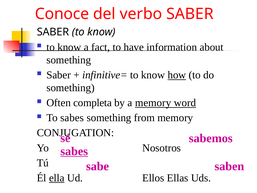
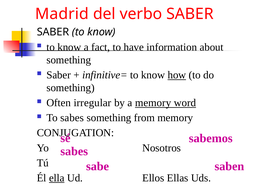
Conoce: Conoce -> Madrid (62, 14)
completa: completa -> irregular (92, 103)
sabes underline: present -> none (74, 151)
